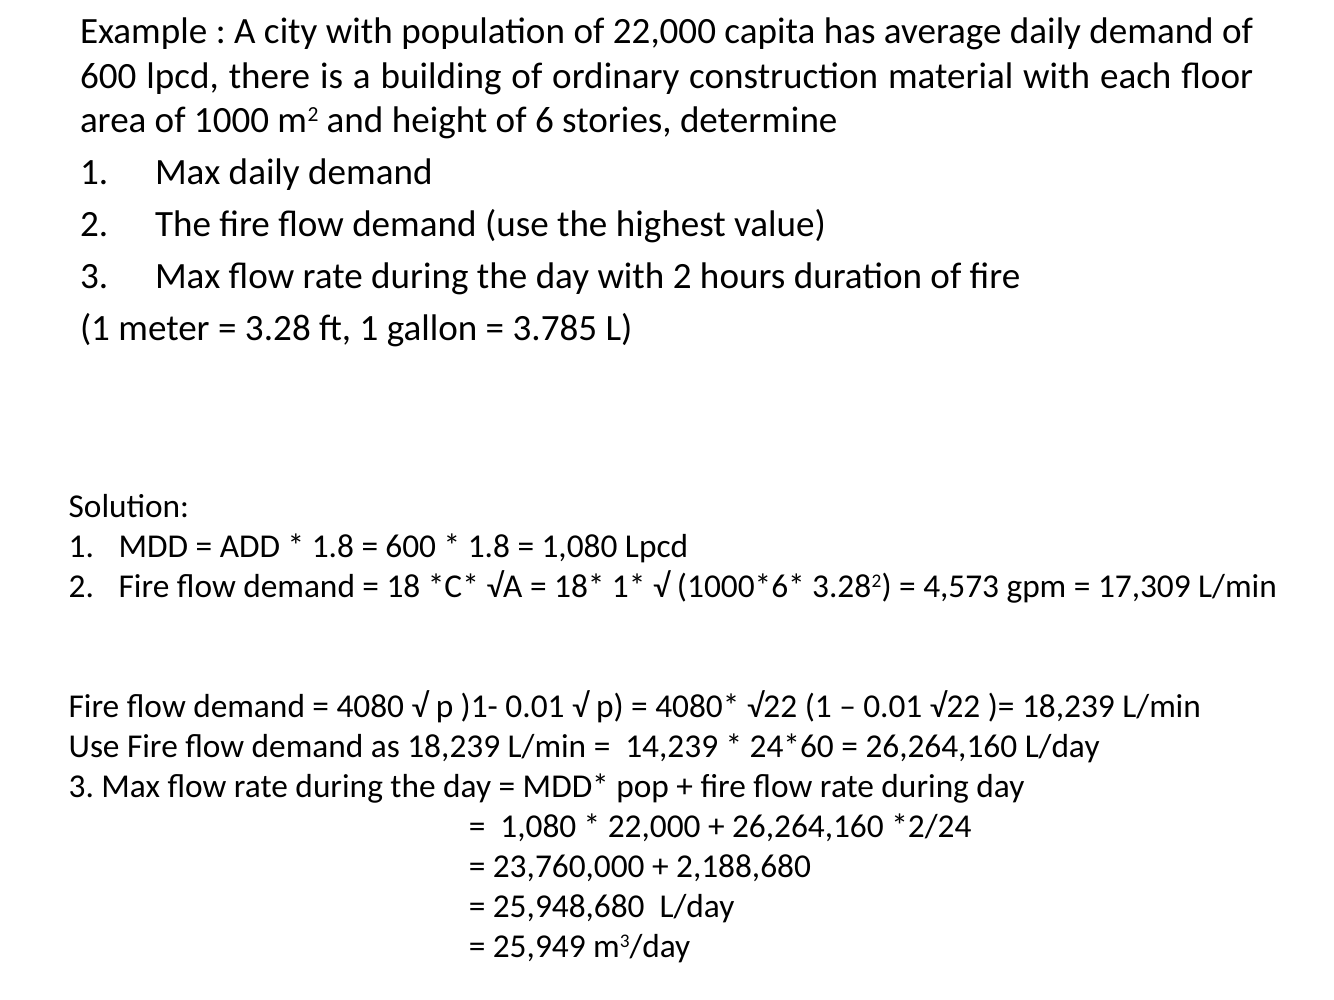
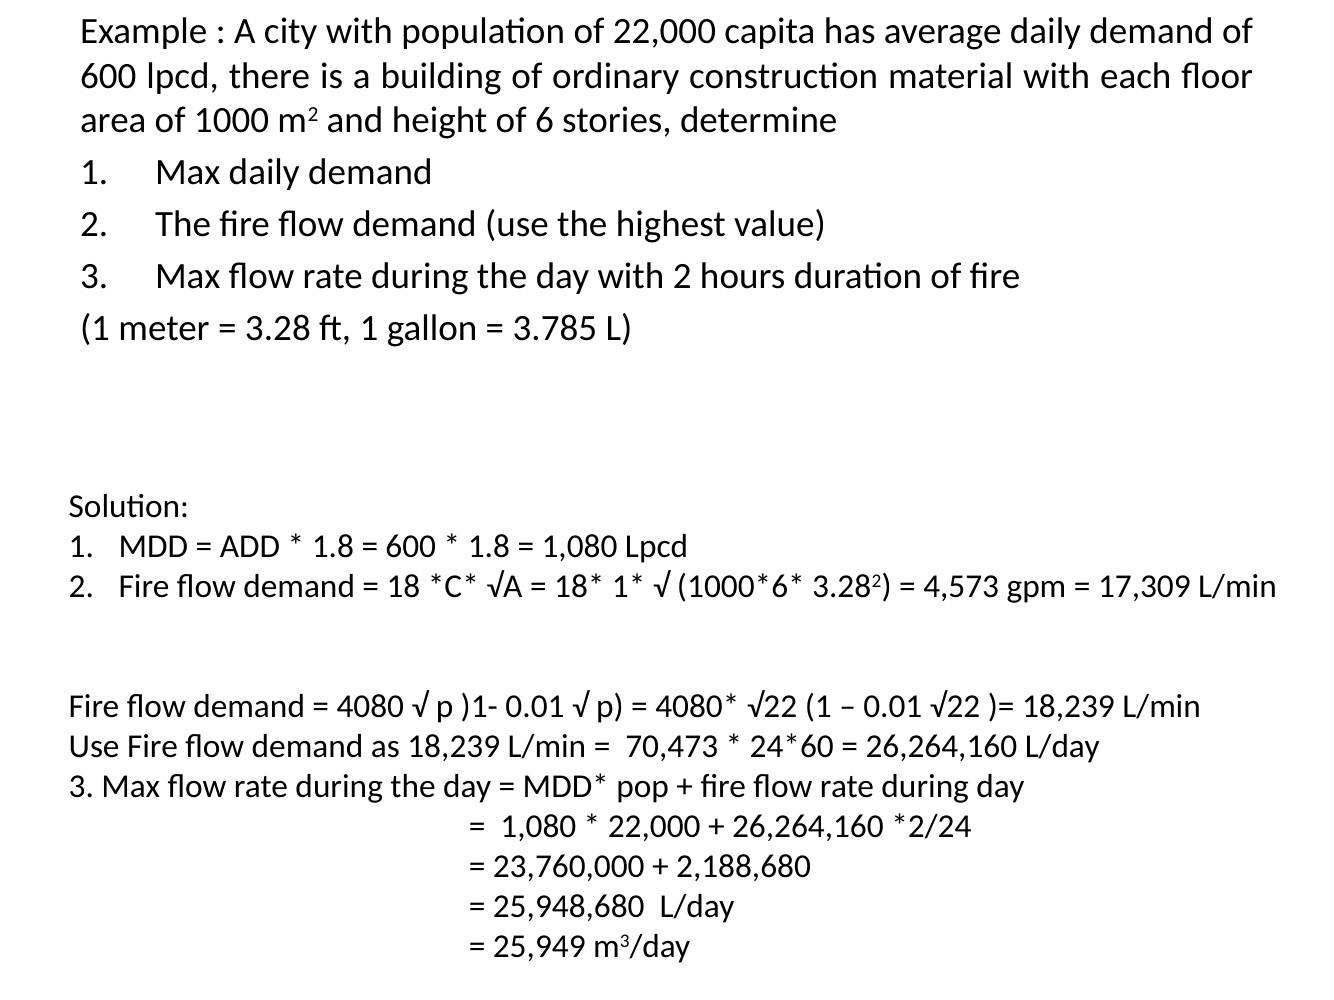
14,239: 14,239 -> 70,473 (672, 747)
